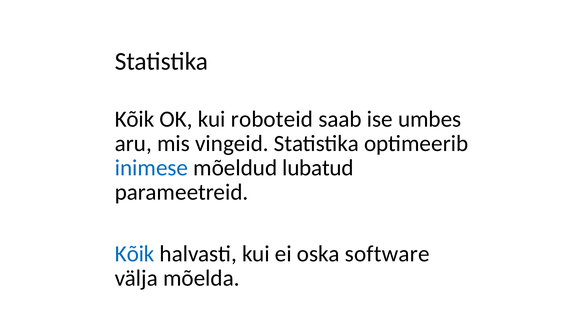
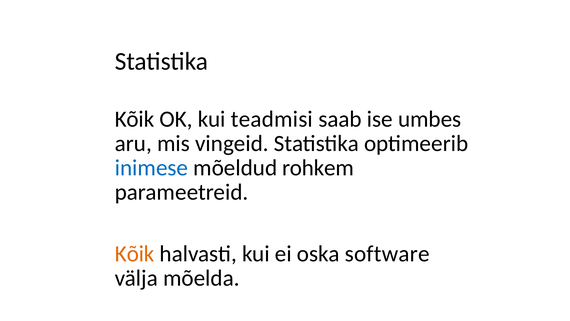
roboteid: roboteid -> teadmisi (272, 119)
lubatud: lubatud -> rohkem (318, 168)
Kõik colour: blue -> orange (135, 254)
